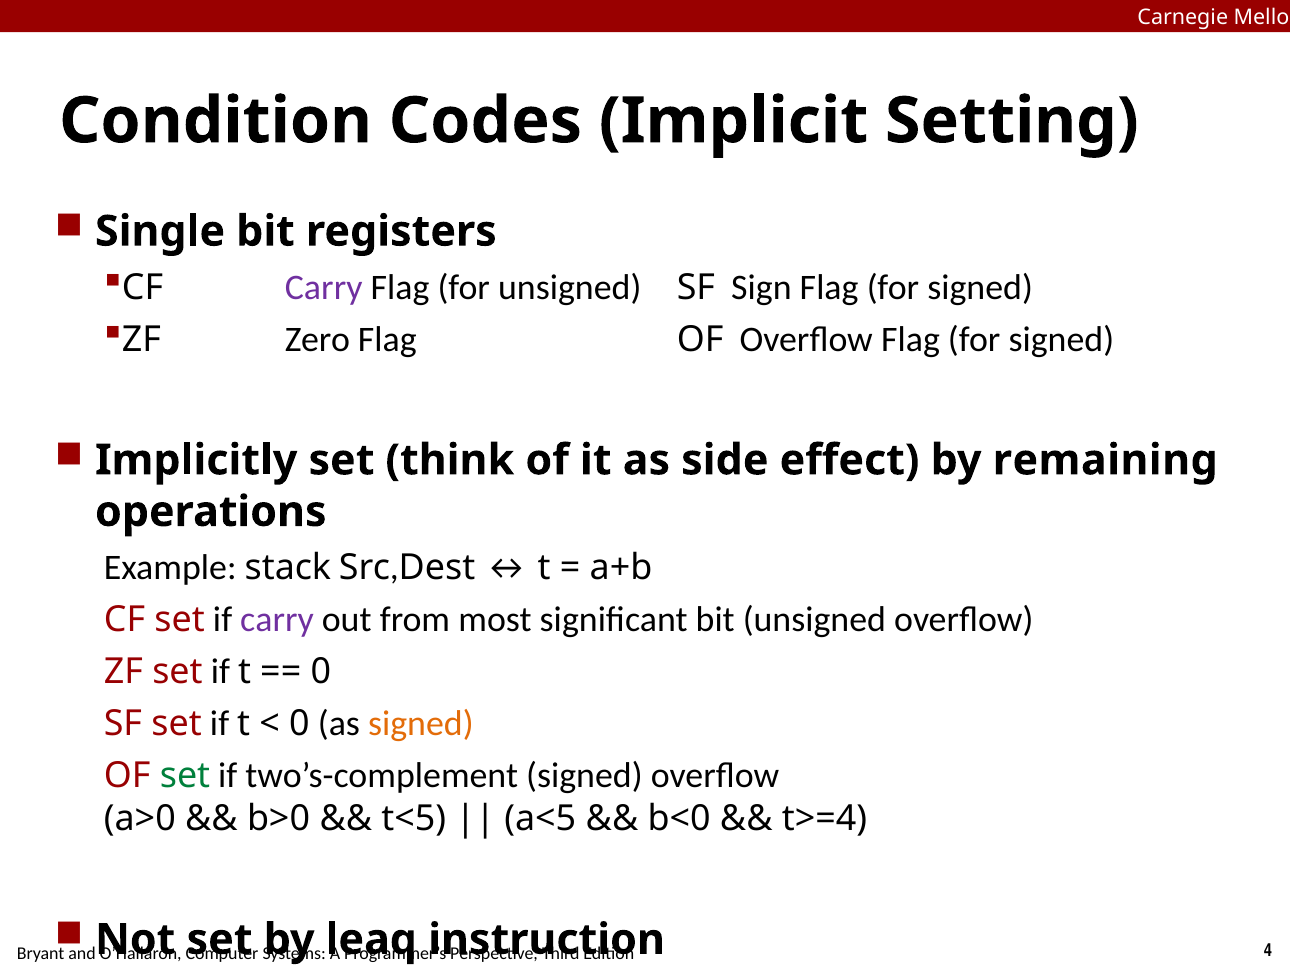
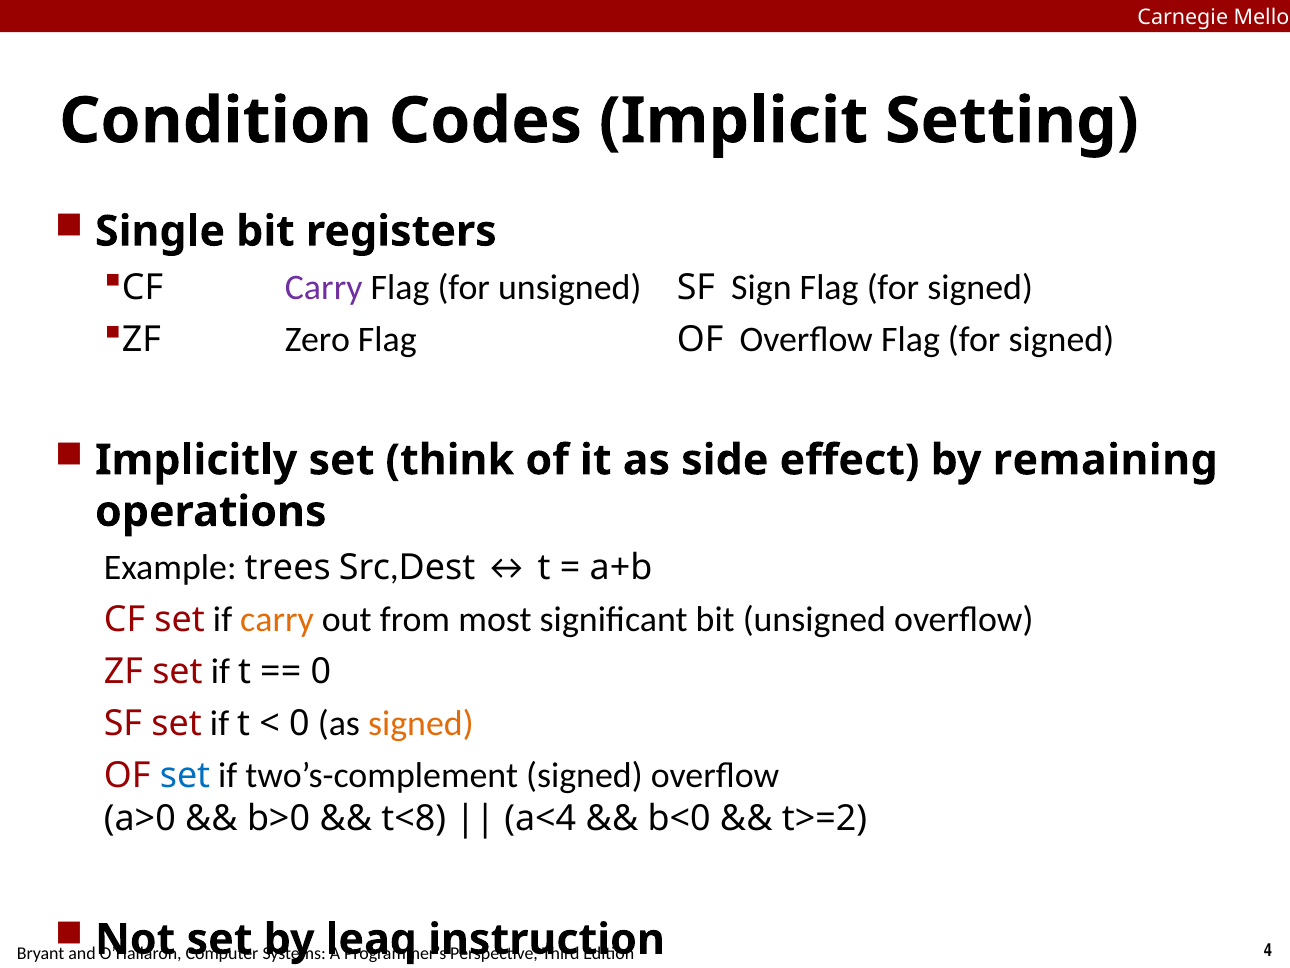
stack: stack -> trees (288, 567)
carry colour: purple -> orange (277, 619)
set colour: green -> blue (185, 775)
t<5: t<5 -> t<8 (414, 818)
a<5: a<5 -> a<4 (540, 818)
t>=4: t>=4 -> t>=2 (825, 818)
